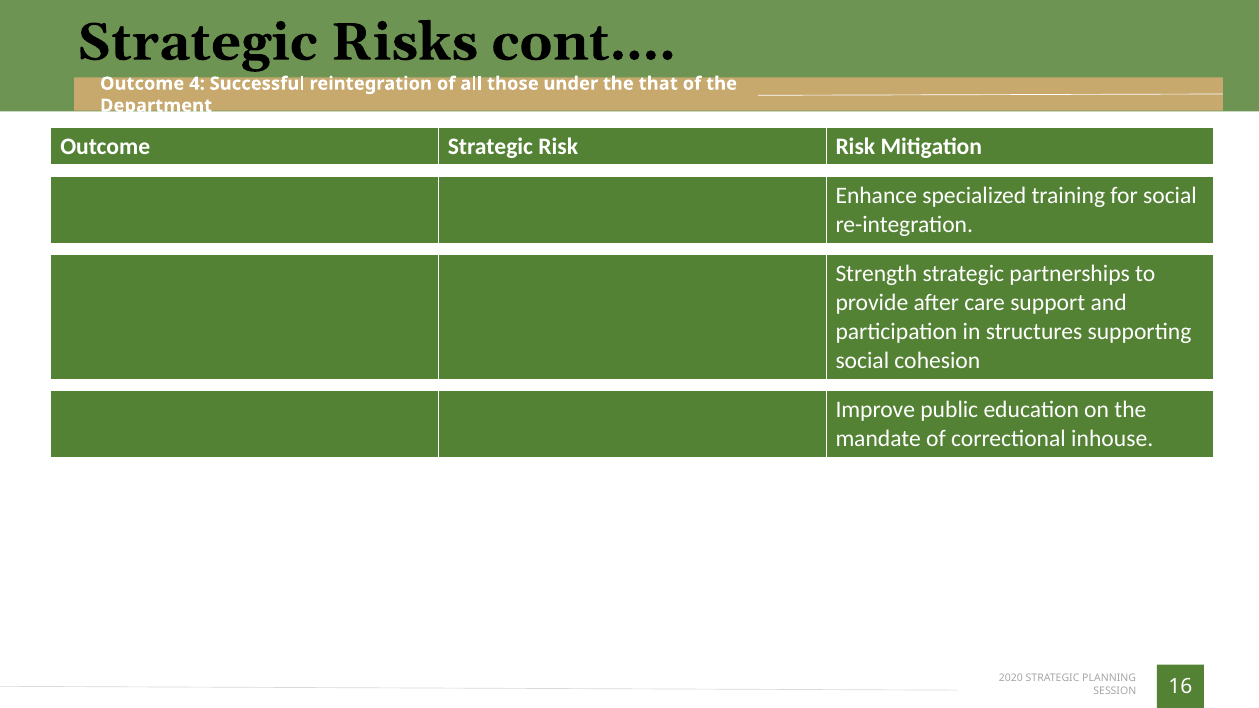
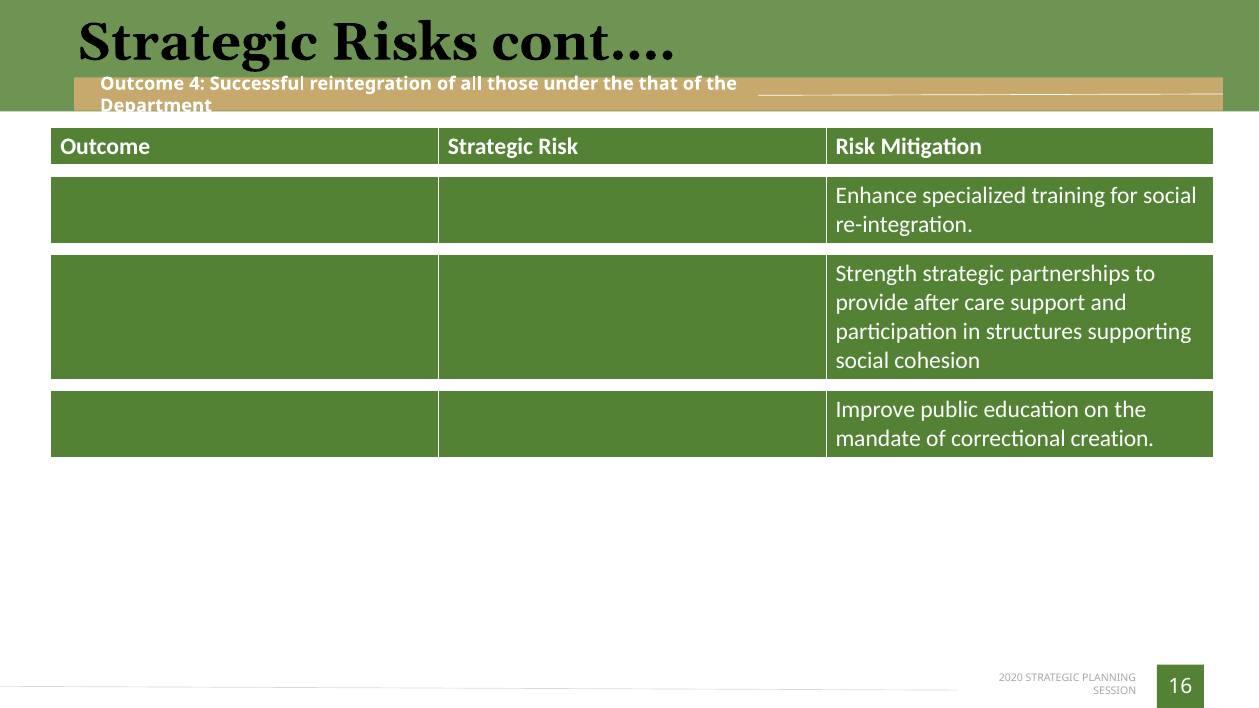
inhouse: inhouse -> creation (1112, 439)
